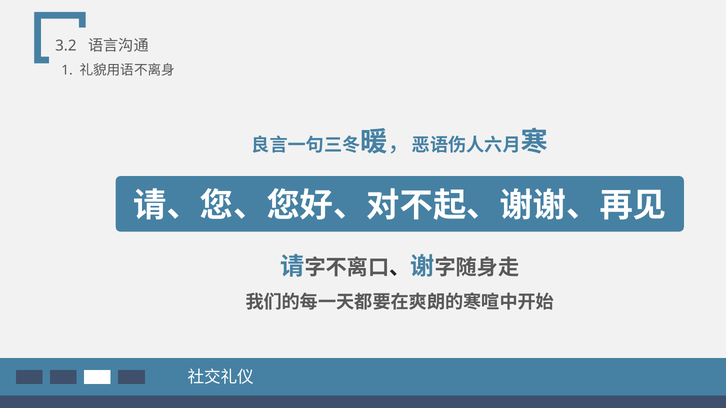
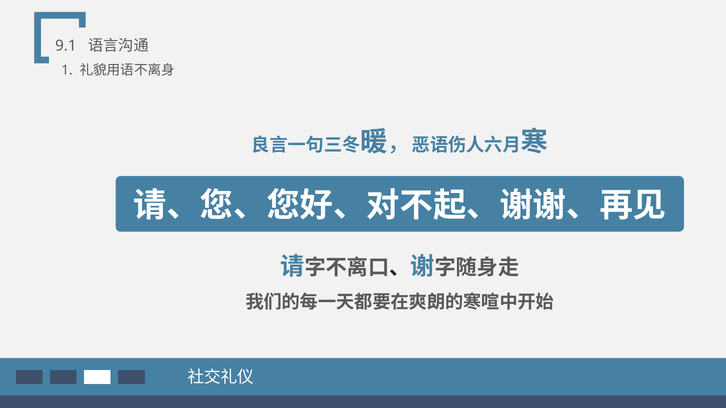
3.2: 3.2 -> 9.1 (66, 46)
